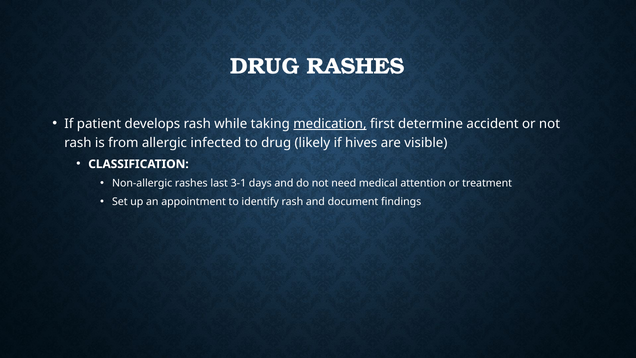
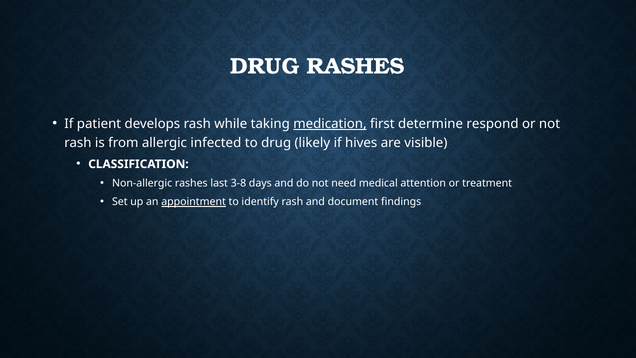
accident: accident -> respond (493, 124)
3-1: 3-1 -> 3-8 (238, 183)
appointment underline: none -> present (194, 202)
